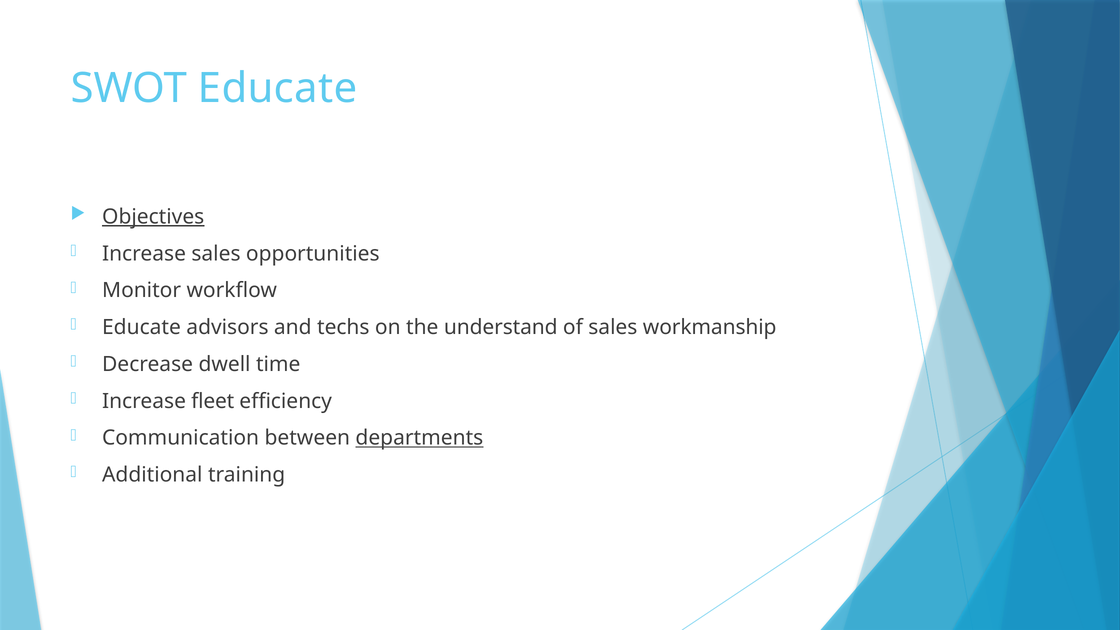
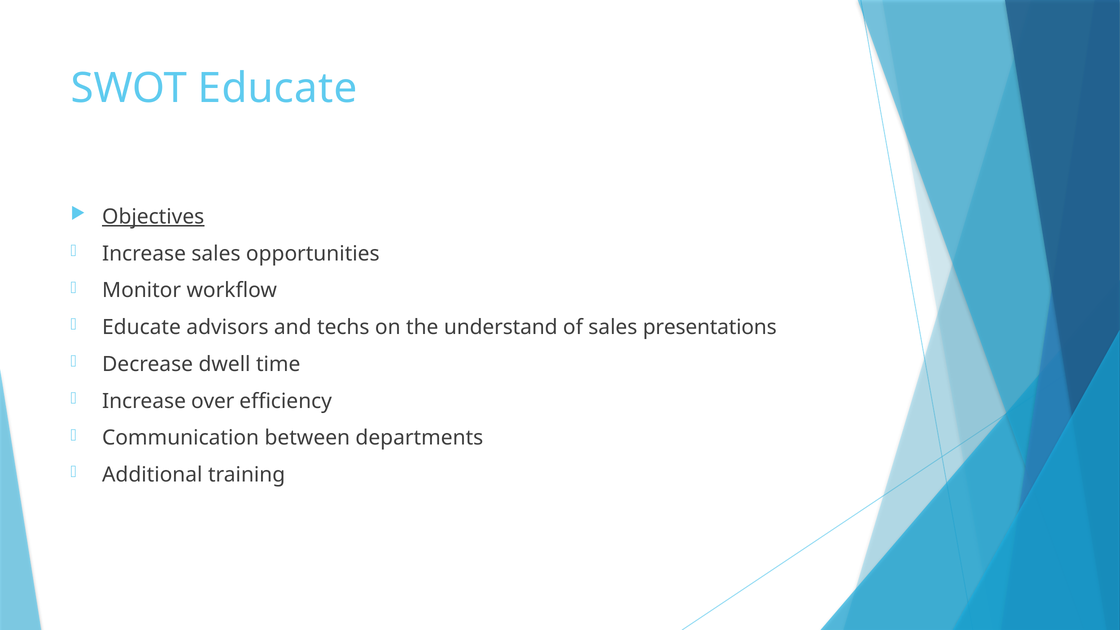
workmanship: workmanship -> presentations (710, 327)
fleet: fleet -> over (213, 401)
departments underline: present -> none (419, 438)
